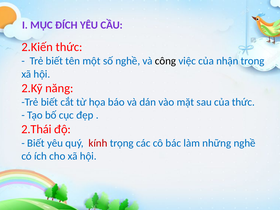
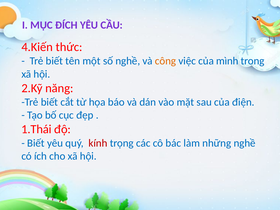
2.Kiến: 2.Kiến -> 4.Kiến (37, 47)
công colour: black -> orange (166, 61)
nhận: nhận -> mình (227, 61)
của thức: thức -> điện (243, 102)
2.Thái: 2.Thái -> 1.Thái (36, 129)
